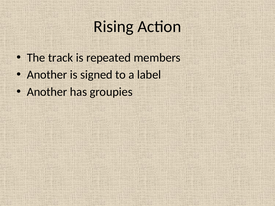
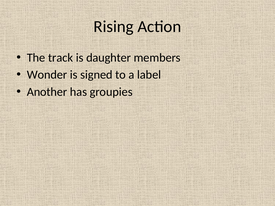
repeated: repeated -> daughter (109, 58)
Another: Another -> Wonder (47, 75)
